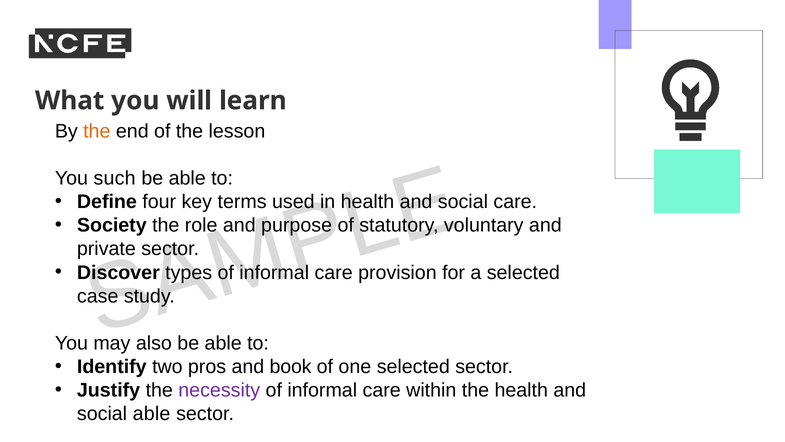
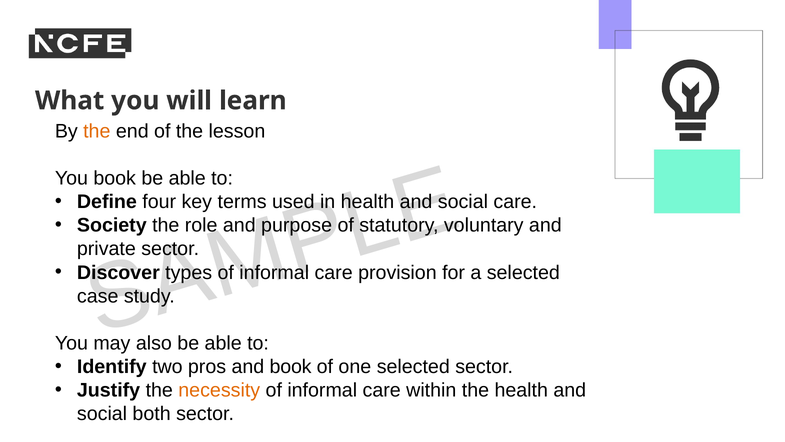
You such: such -> book (115, 178)
necessity colour: purple -> orange (219, 390)
social able: able -> both (152, 414)
